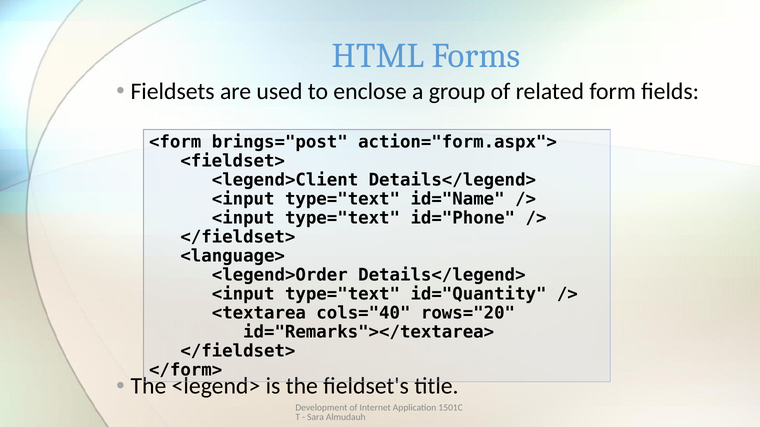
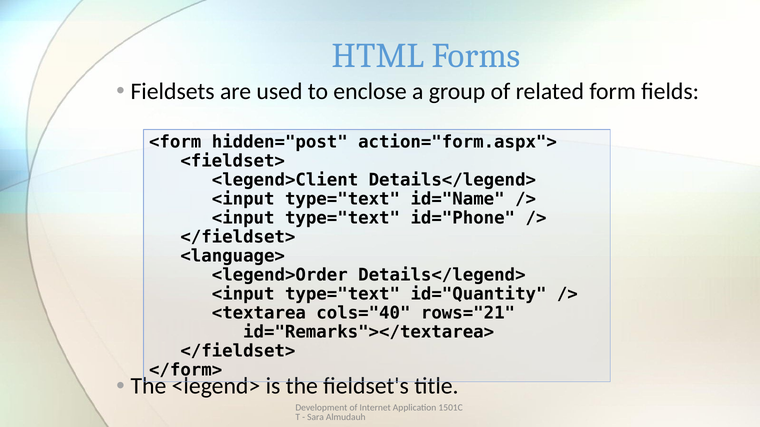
brings="post: brings="post -> hidden="post (280, 142)
rows="20: rows="20 -> rows="21 (468, 313)
